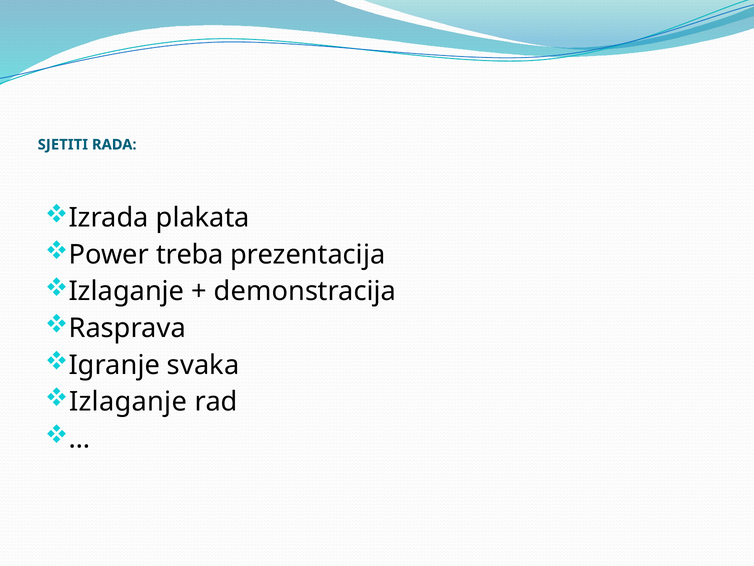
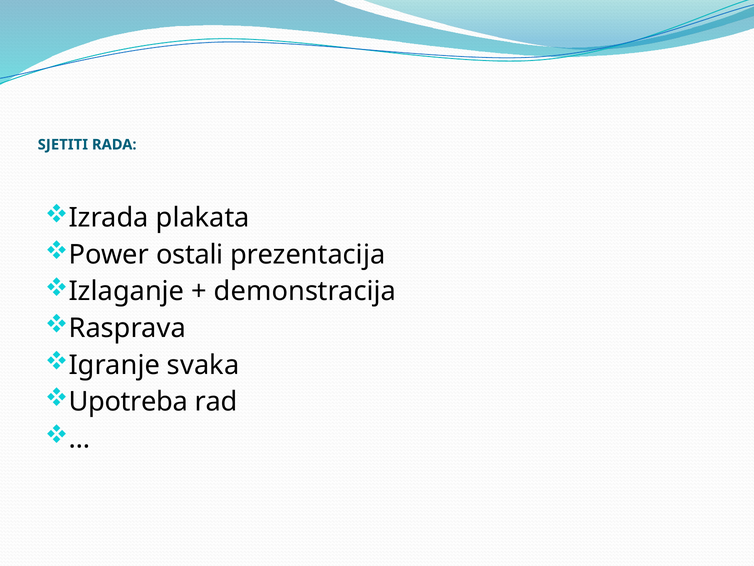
treba: treba -> ostali (190, 255)
Izlaganje: Izlaganje -> Upotreba (128, 401)
